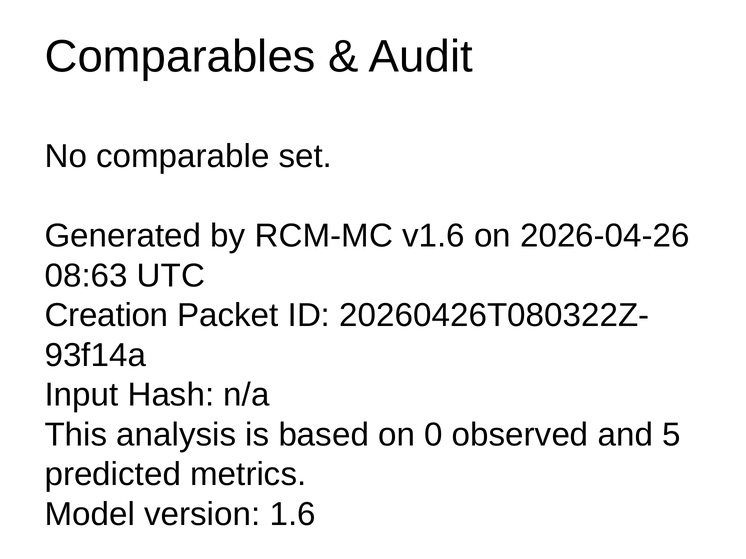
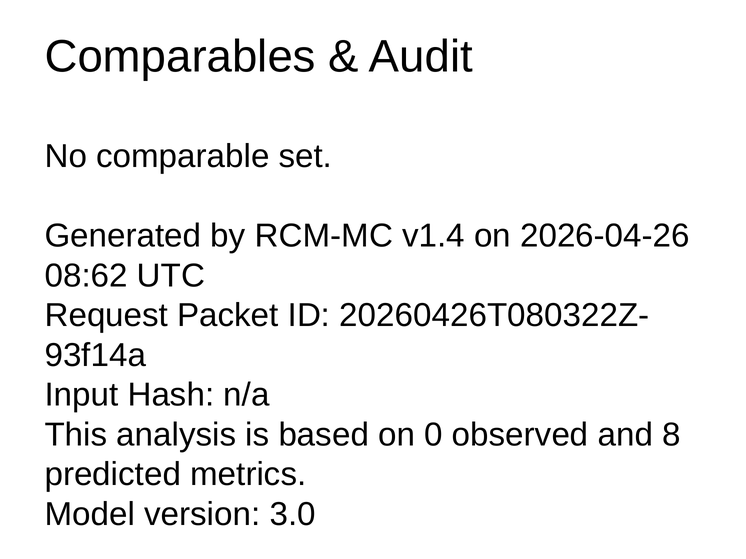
v1.6: v1.6 -> v1.4 (433, 236)
08:63: 08:63 -> 08:62 (86, 276)
Creation: Creation -> Request (106, 316)
5: 5 -> 8 (671, 435)
1.6: 1.6 -> 3.0 (293, 515)
